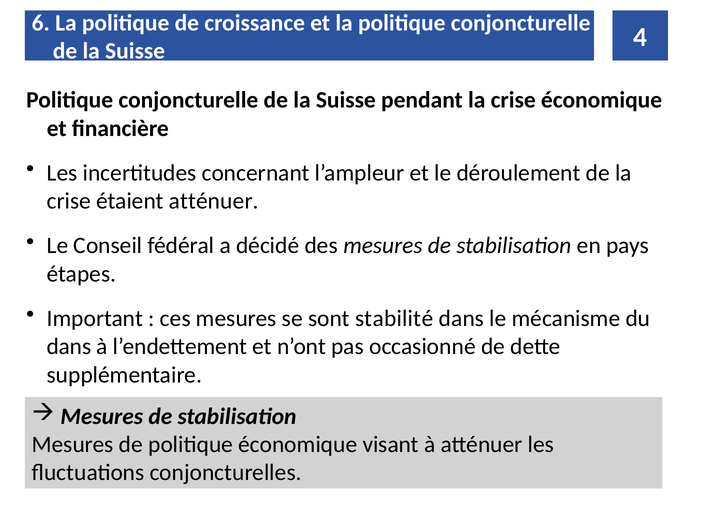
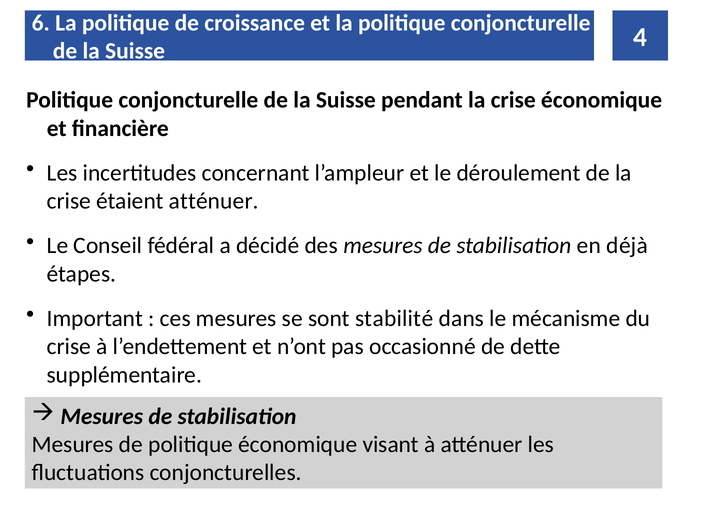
pays: pays -> déjà (627, 246)
dans: dans -> crise (69, 347)
